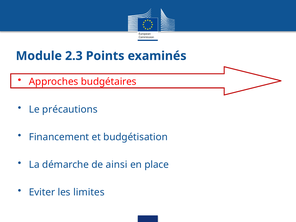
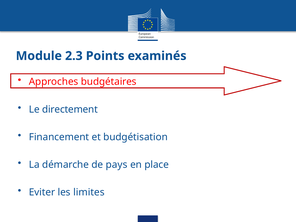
précautions: précautions -> directement (70, 109)
ainsi: ainsi -> pays (117, 165)
